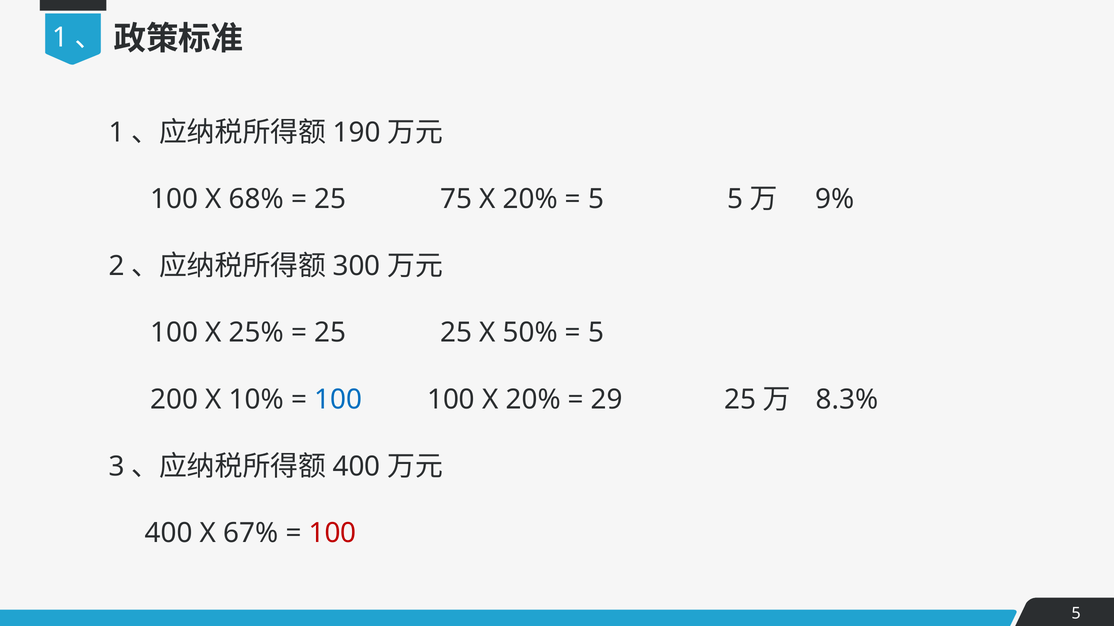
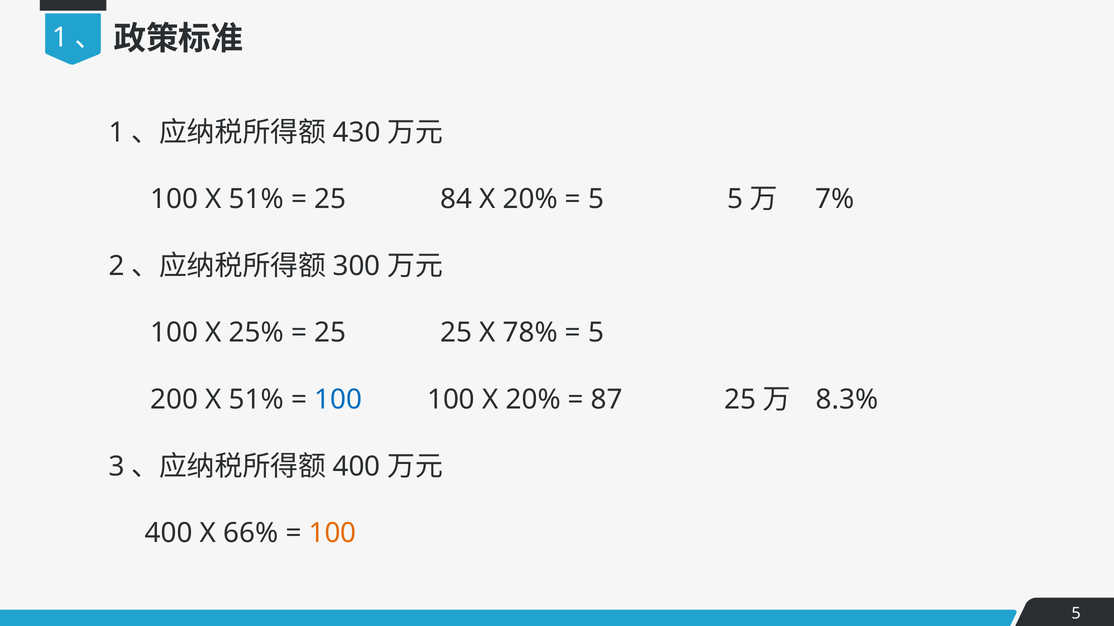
190: 190 -> 430 (357, 133)
100 X 68%: 68% -> 51% (256, 199)
75: 75 -> 84 (456, 199)
9%: 9% -> 7% (835, 199)
50%: 50% -> 78% (530, 333)
200 X 10%: 10% -> 51% (256, 400)
29: 29 -> 87 (607, 400)
67%: 67% -> 66% (251, 533)
100 colour: red -> orange (333, 533)
